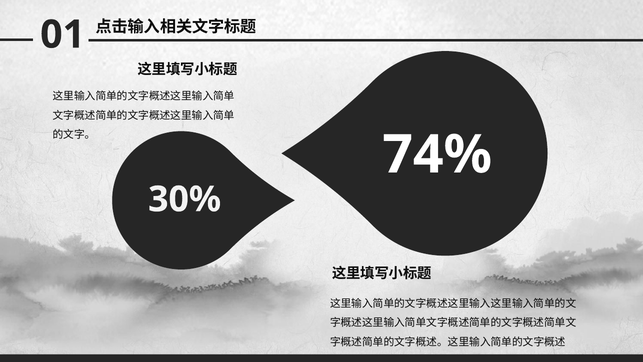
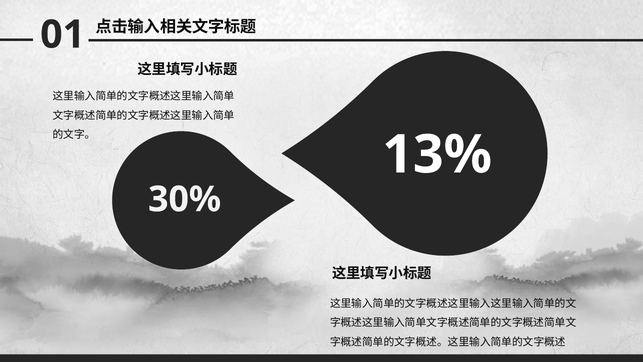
74%: 74% -> 13% (437, 155)
